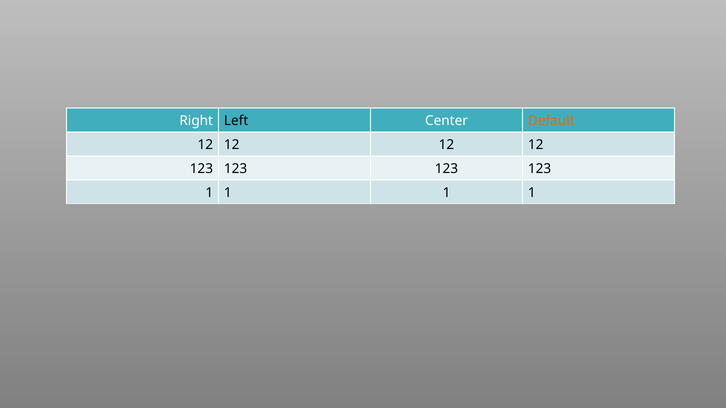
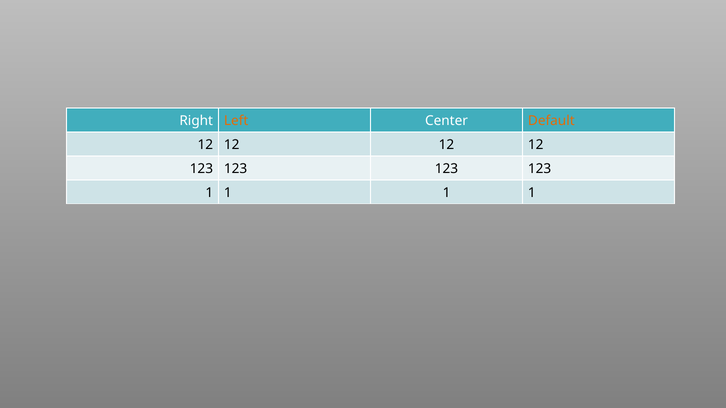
Left colour: black -> orange (236, 121)
